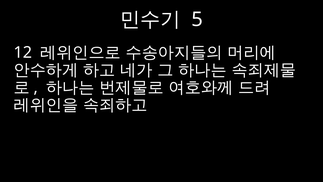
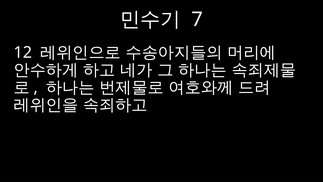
5: 5 -> 7 (197, 19)
